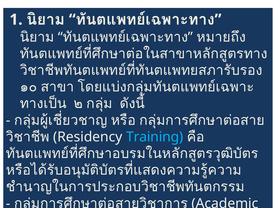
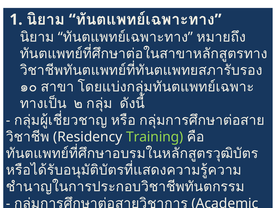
Training colour: light blue -> light green (155, 137)
